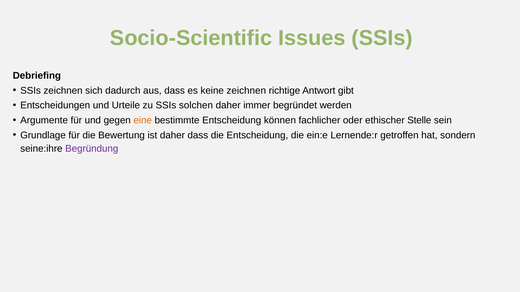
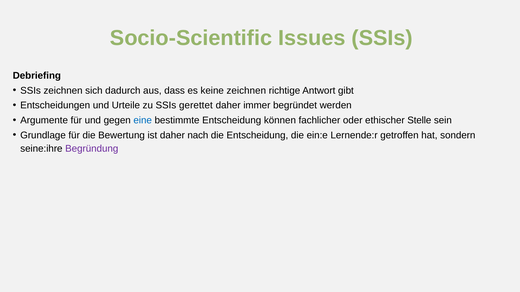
solchen: solchen -> gerettet (196, 106)
eine colour: orange -> blue (143, 121)
daher dass: dass -> nach (198, 136)
